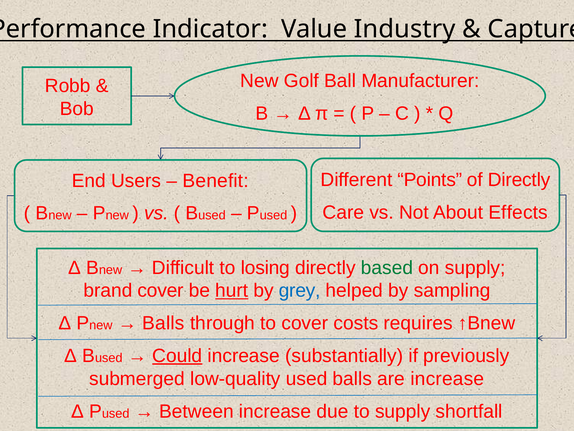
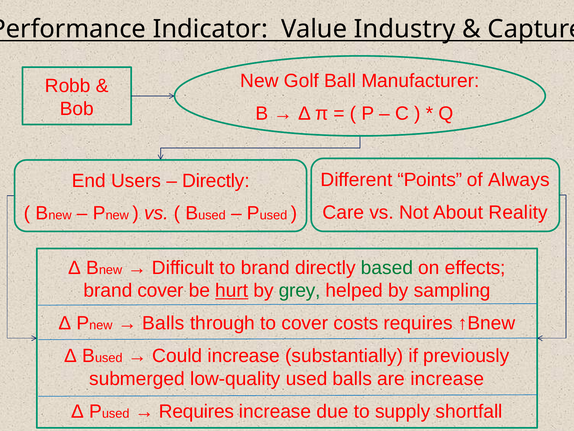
of Directly: Directly -> Always (519, 180)
Benefit: Benefit -> Directly (216, 181)
Effects: Effects -> Reality (518, 212)
to losing: losing -> brand (265, 267)
on supply: supply -> effects (475, 267)
grey colour: blue -> green (300, 290)
Could underline: present -> none (177, 355)
Between: Between -> Requires (197, 411)
